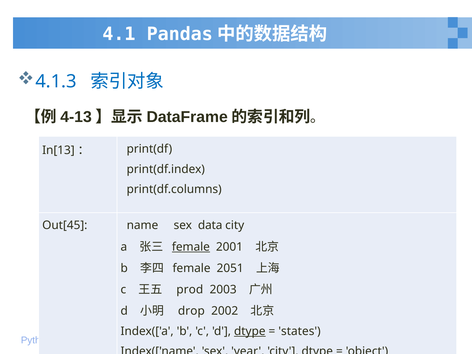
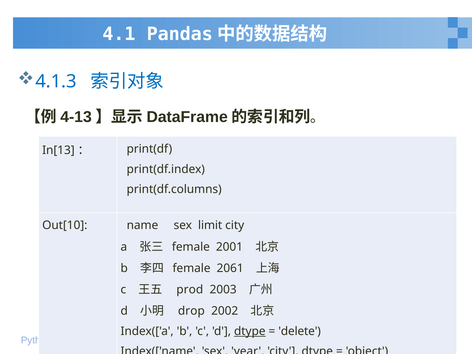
Out[45: Out[45 -> Out[10 (65, 225)
data: data -> limit (210, 225)
female underline: present -> none (191, 247)
2051: 2051 -> 2061 (230, 268)
states: states -> delete (300, 331)
